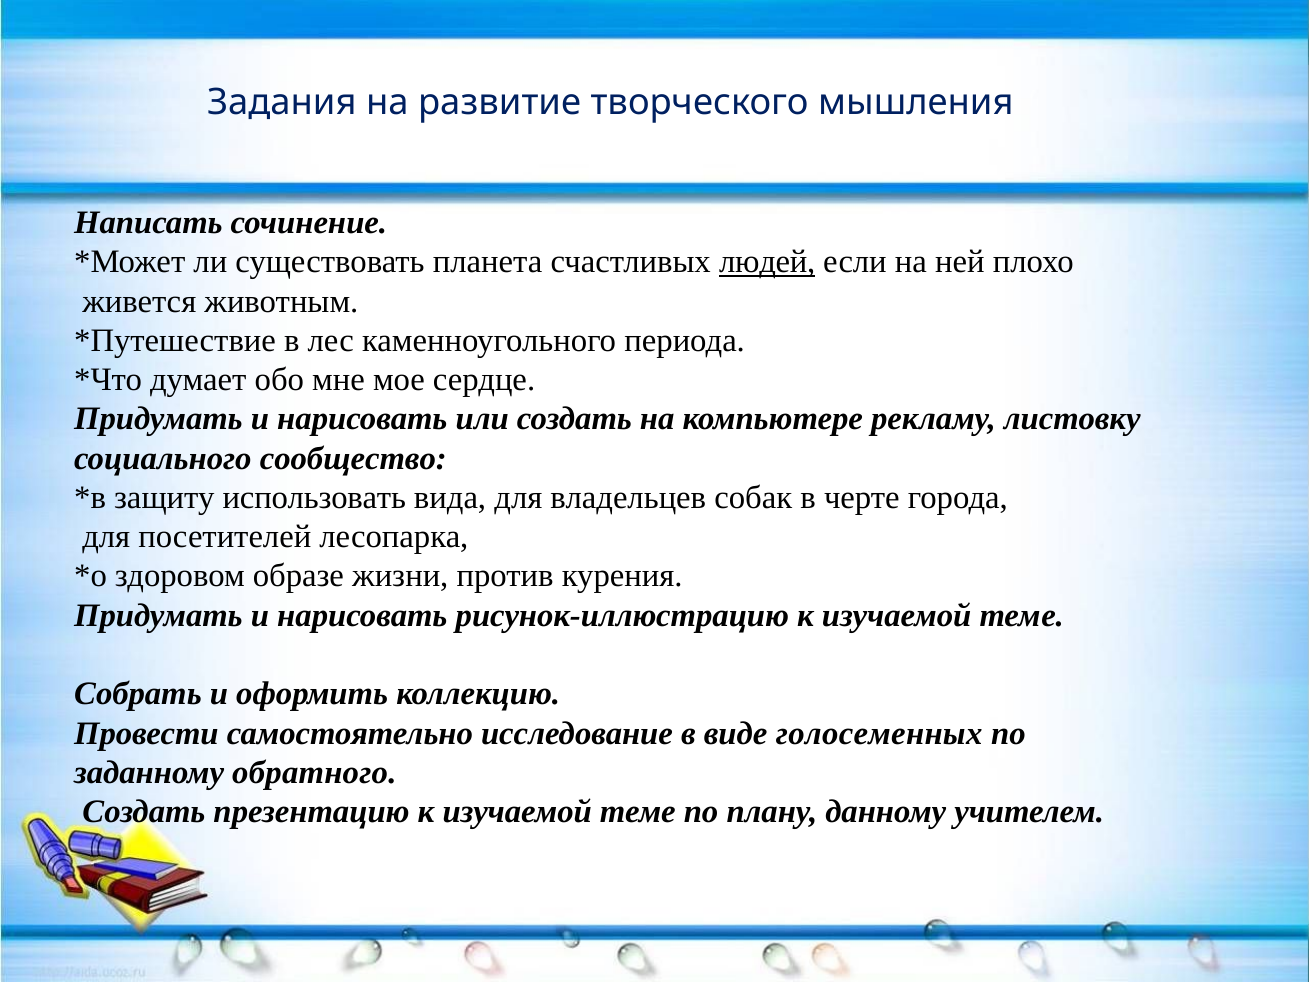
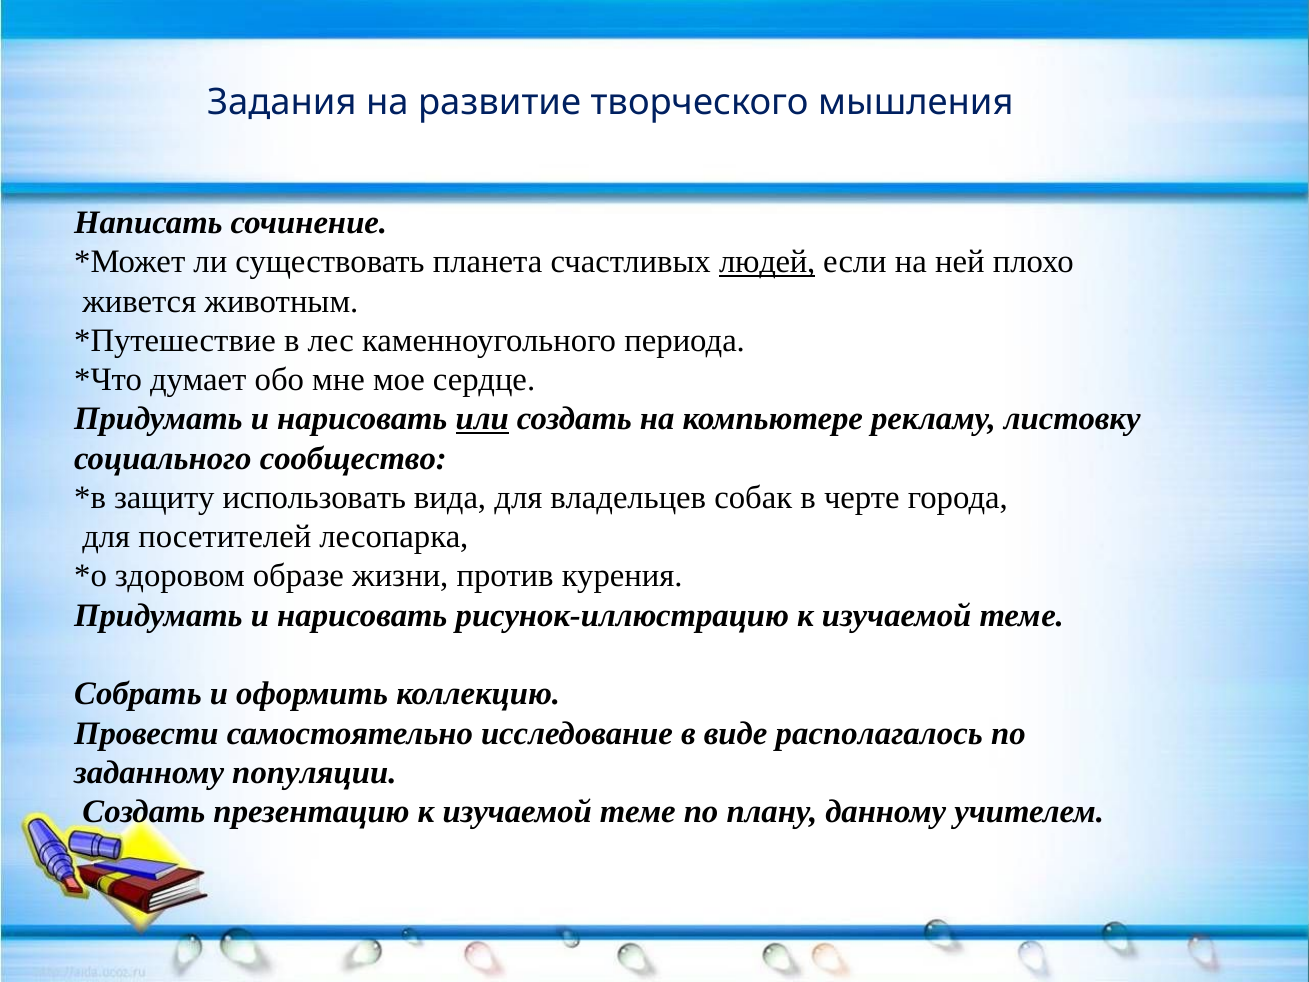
или underline: none -> present (482, 419)
голосеменных: голосеменных -> располагалось (879, 733)
обратного: обратного -> популяции (314, 772)
